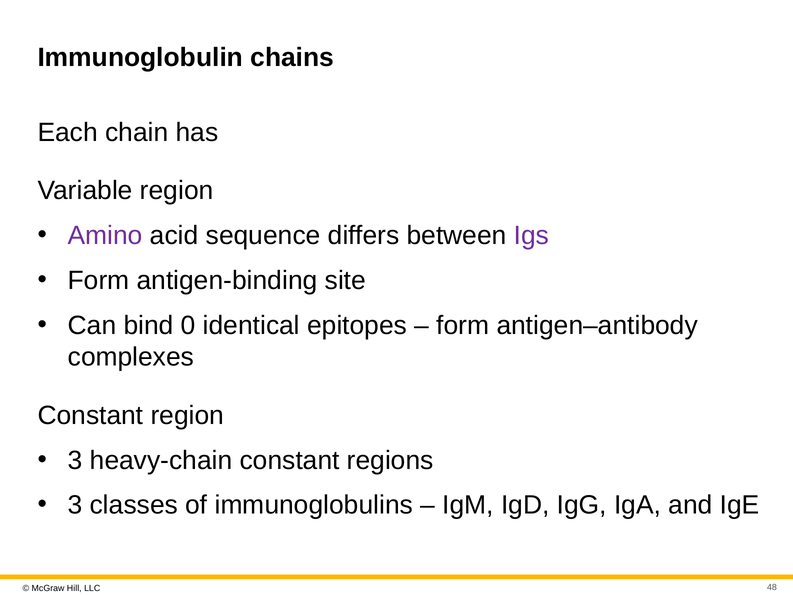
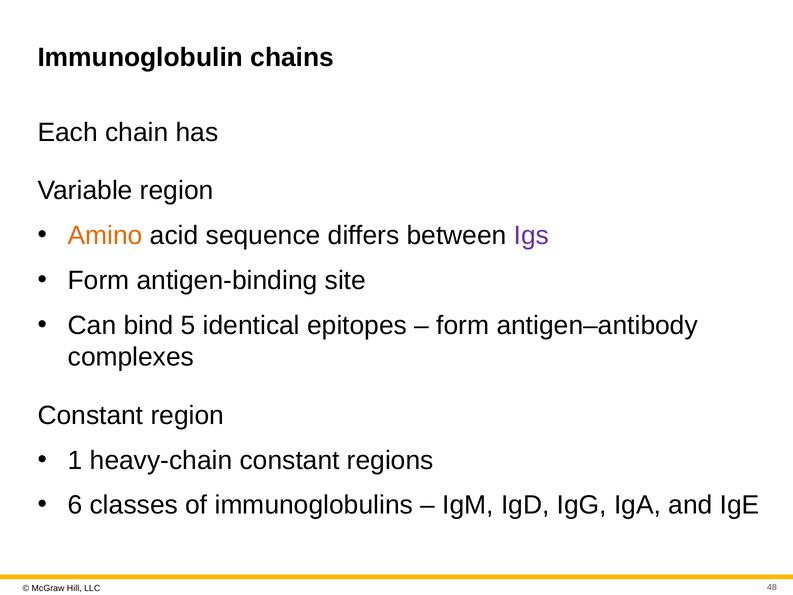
Amino colour: purple -> orange (105, 235)
0: 0 -> 5 (188, 325)
3: 3 -> 1 (75, 460)
3: 3 -> 6 (75, 505)
